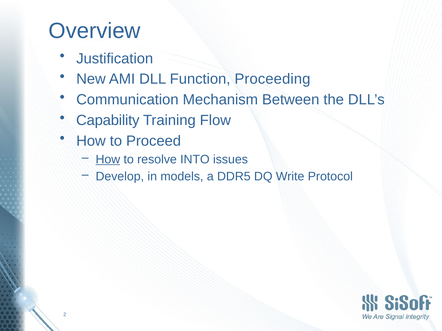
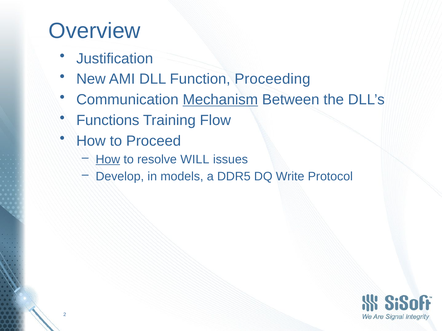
Mechanism underline: none -> present (220, 100)
Capability: Capability -> Functions (108, 120)
INTO: INTO -> WILL (195, 160)
